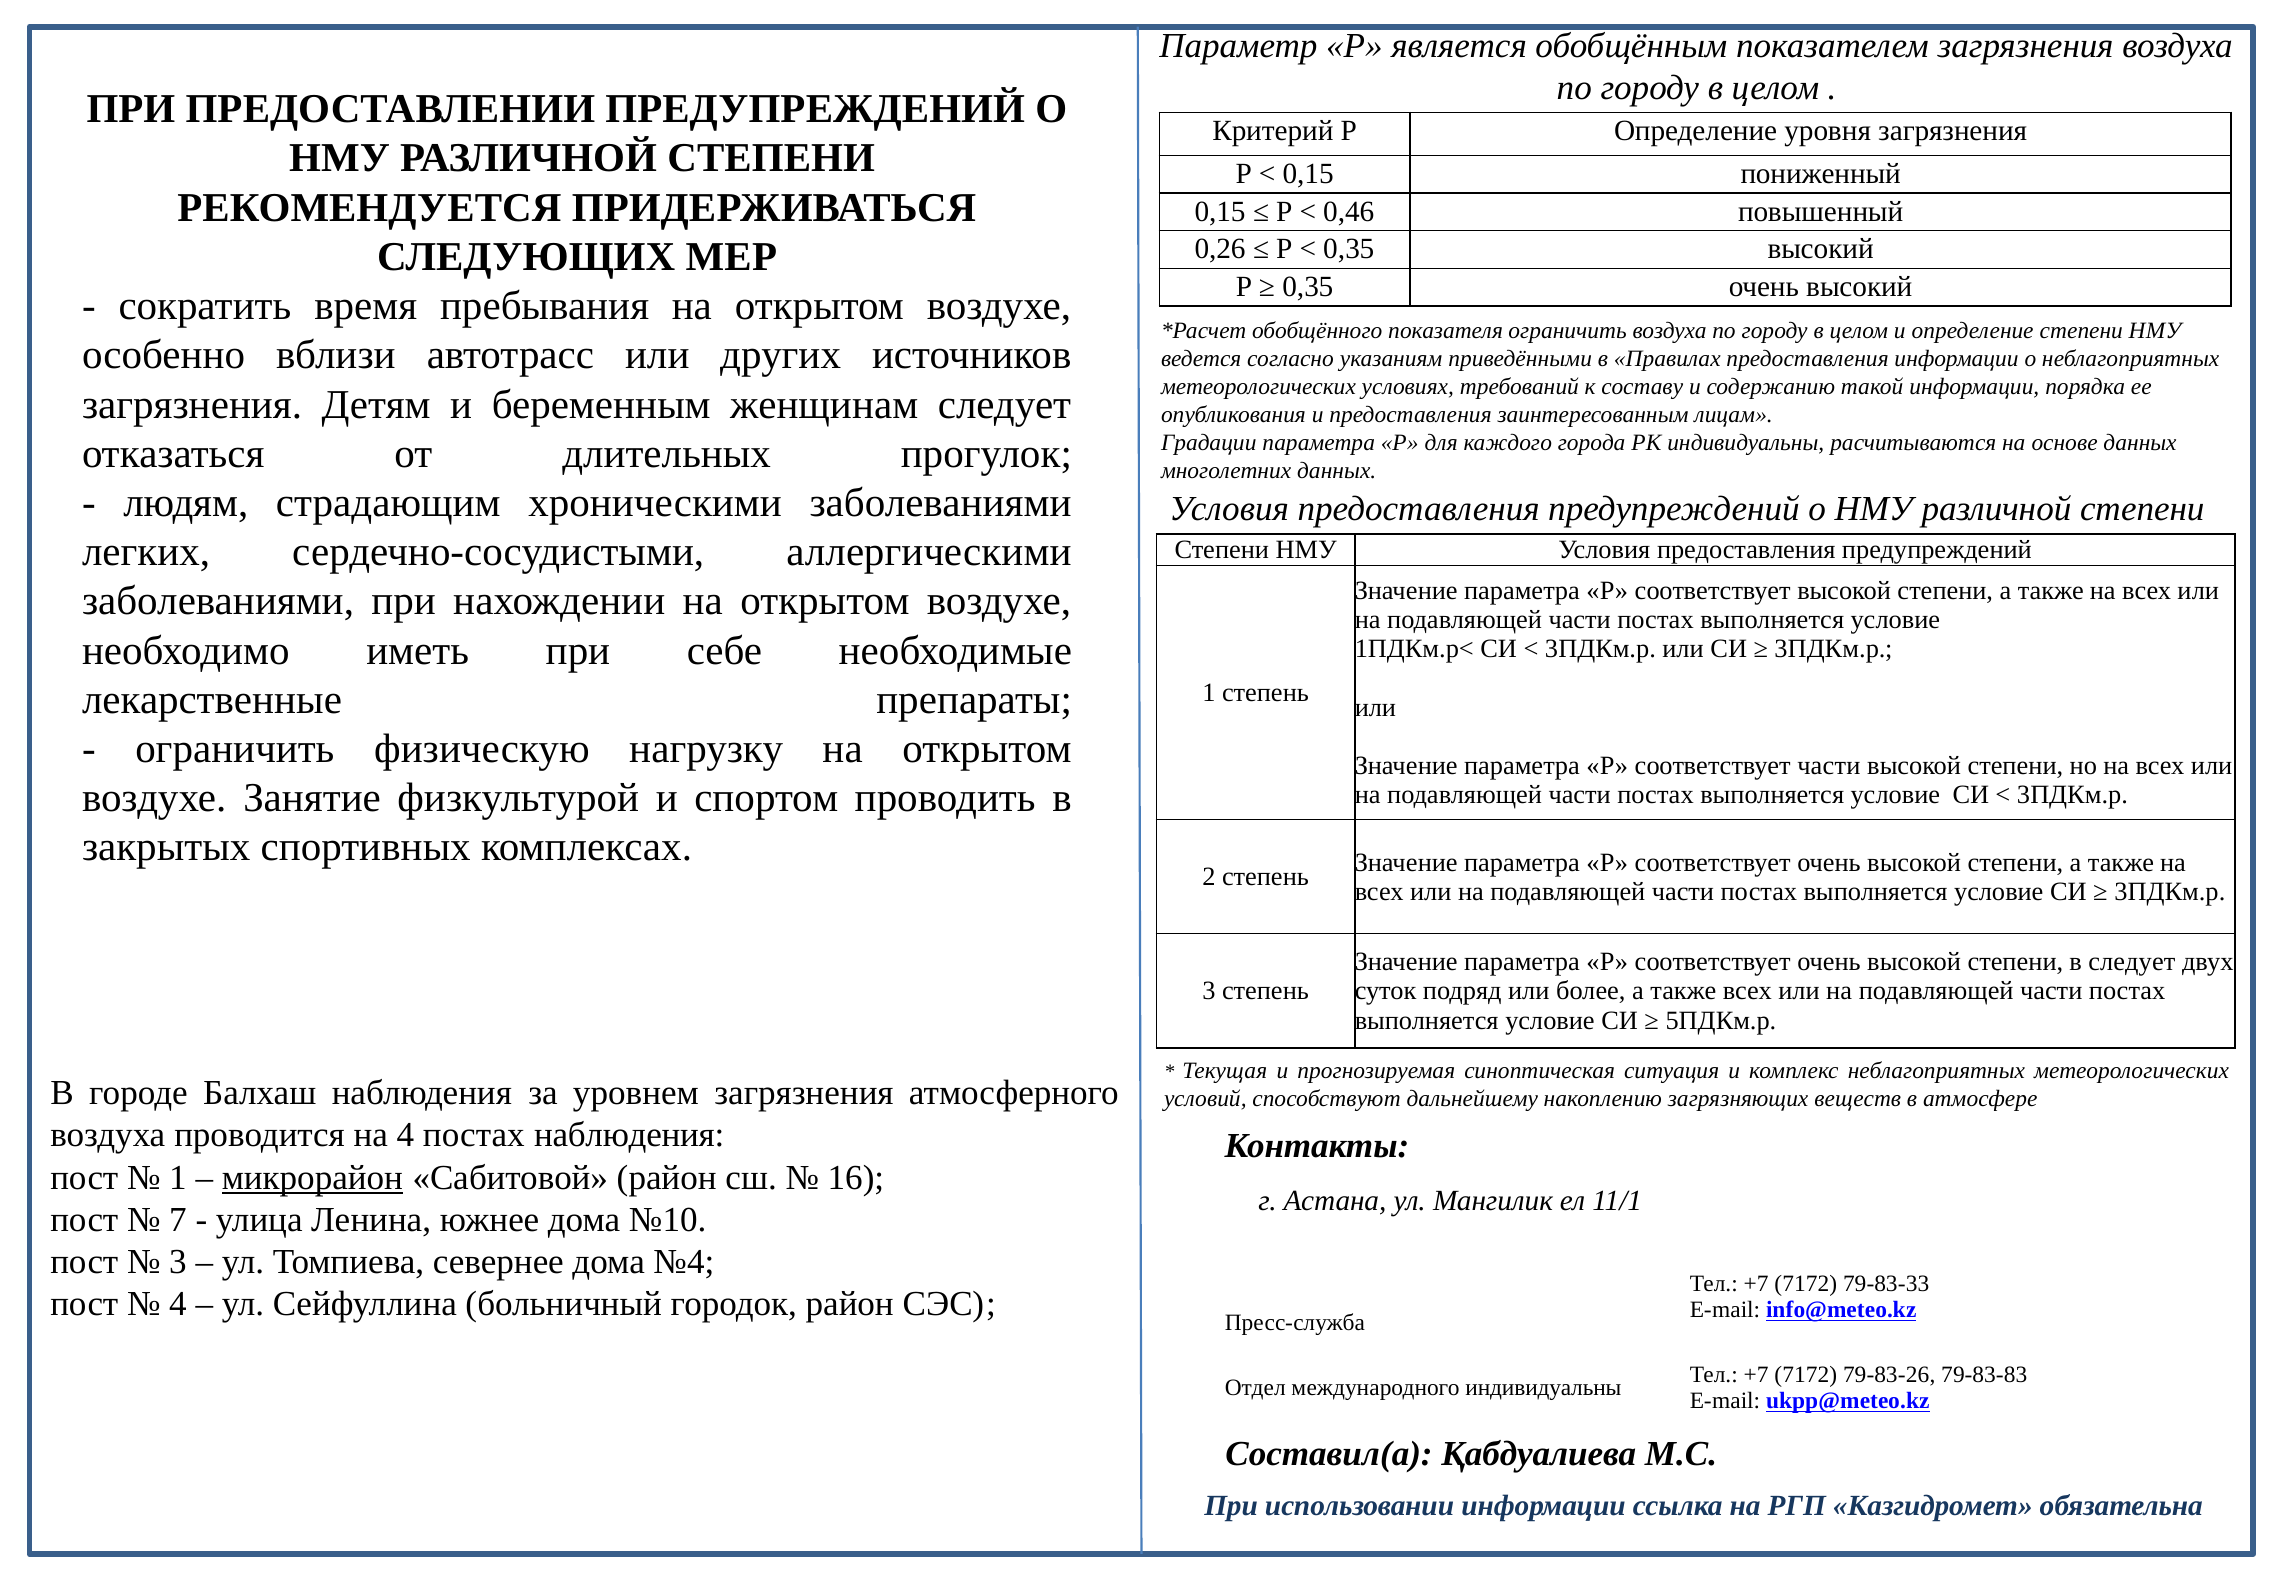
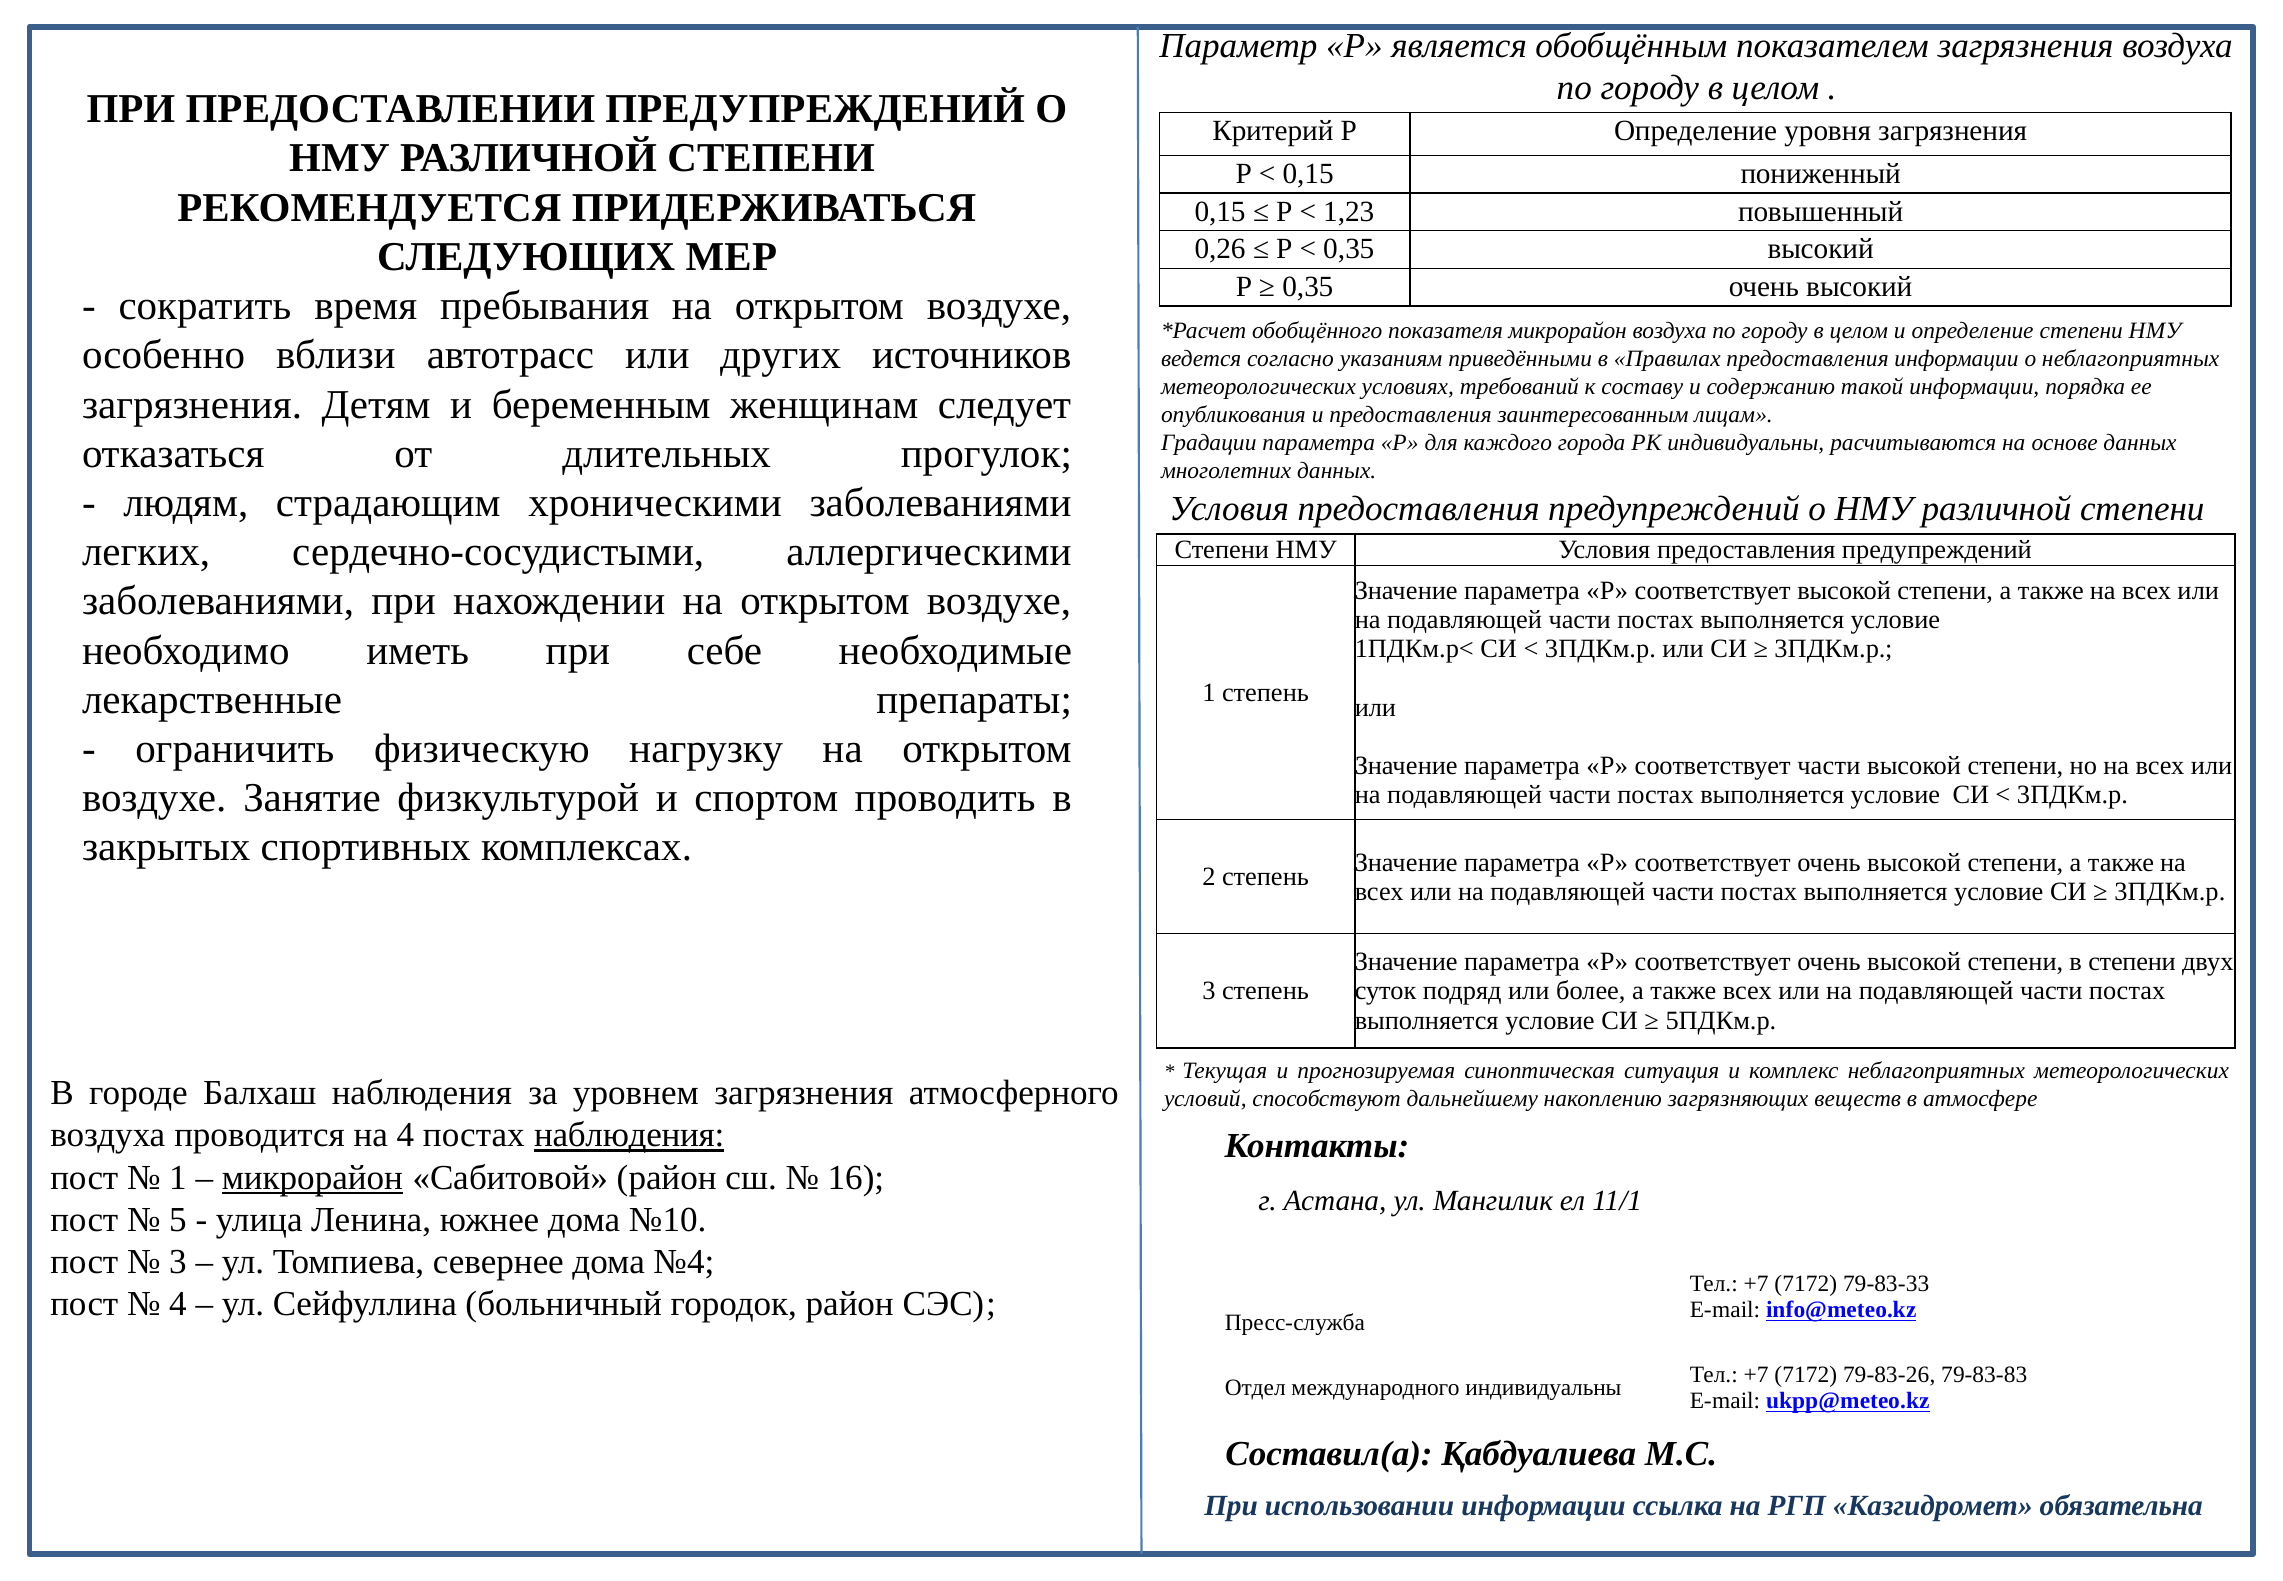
0,46: 0,46 -> 1,23 (1349, 212)
показателя ограничить: ограничить -> микрорайон (1568, 330)
в следует: следует -> степени (2132, 962)
наблюдения underline: none -> present (629, 1135)
7: 7 -> 5 (178, 1219)
